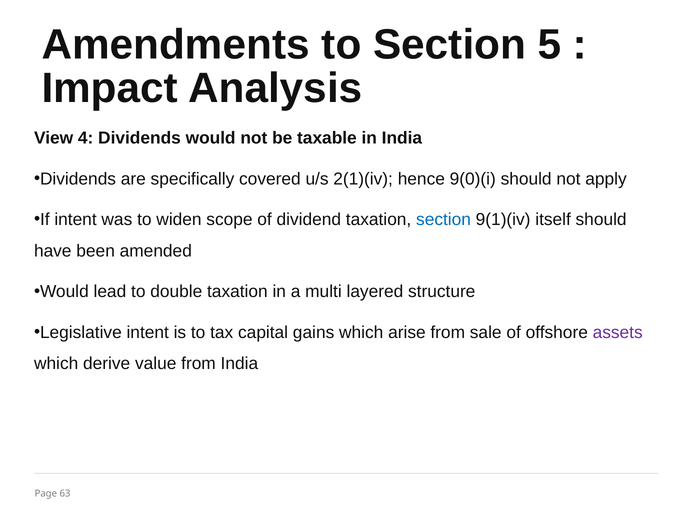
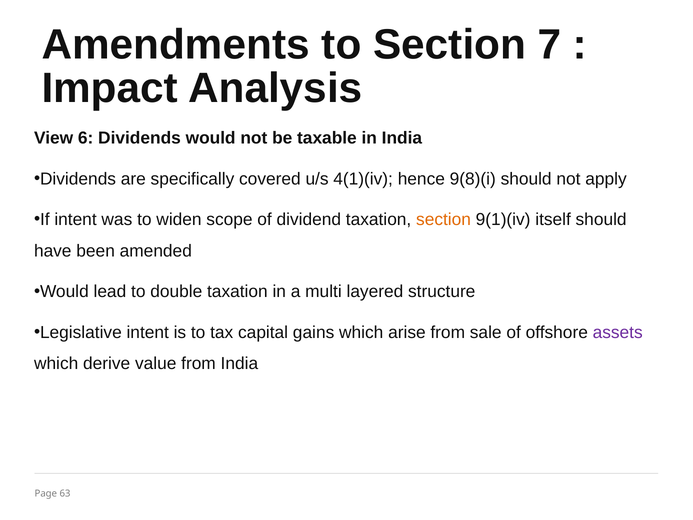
5: 5 -> 7 (549, 45)
4: 4 -> 6 (86, 138)
2(1)(iv: 2(1)(iv -> 4(1)(iv (363, 179)
9(0)(i: 9(0)(i -> 9(8)(i (473, 179)
section colour: blue -> orange (444, 220)
